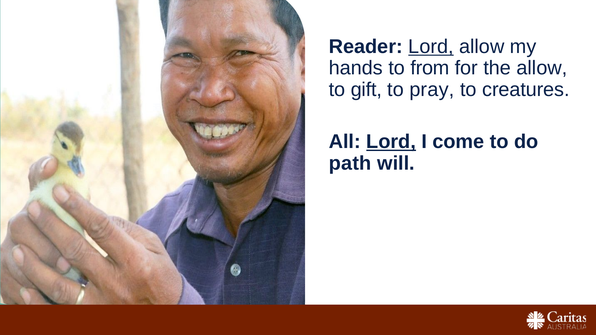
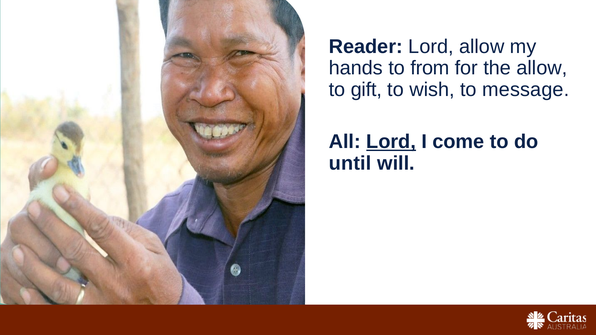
Lord underline: present -> none (431, 47)
pray: pray -> wish (432, 90)
creatures: creatures -> message (526, 90)
path: path -> until (350, 163)
